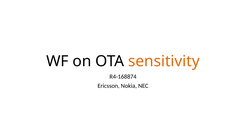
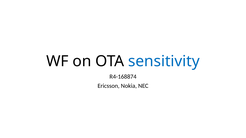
sensitivity colour: orange -> blue (164, 61)
